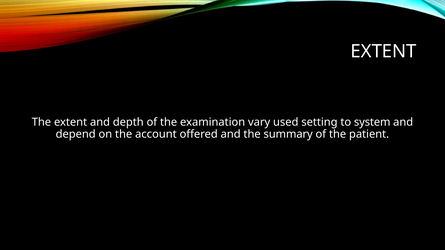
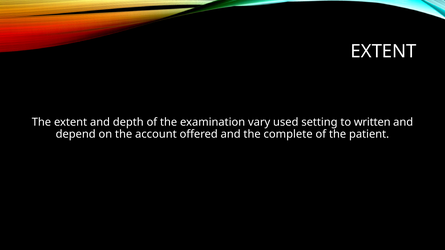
system: system -> written (372, 122)
summary: summary -> complete (288, 134)
